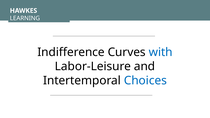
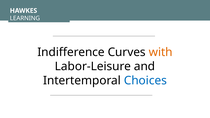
with colour: blue -> orange (161, 52)
